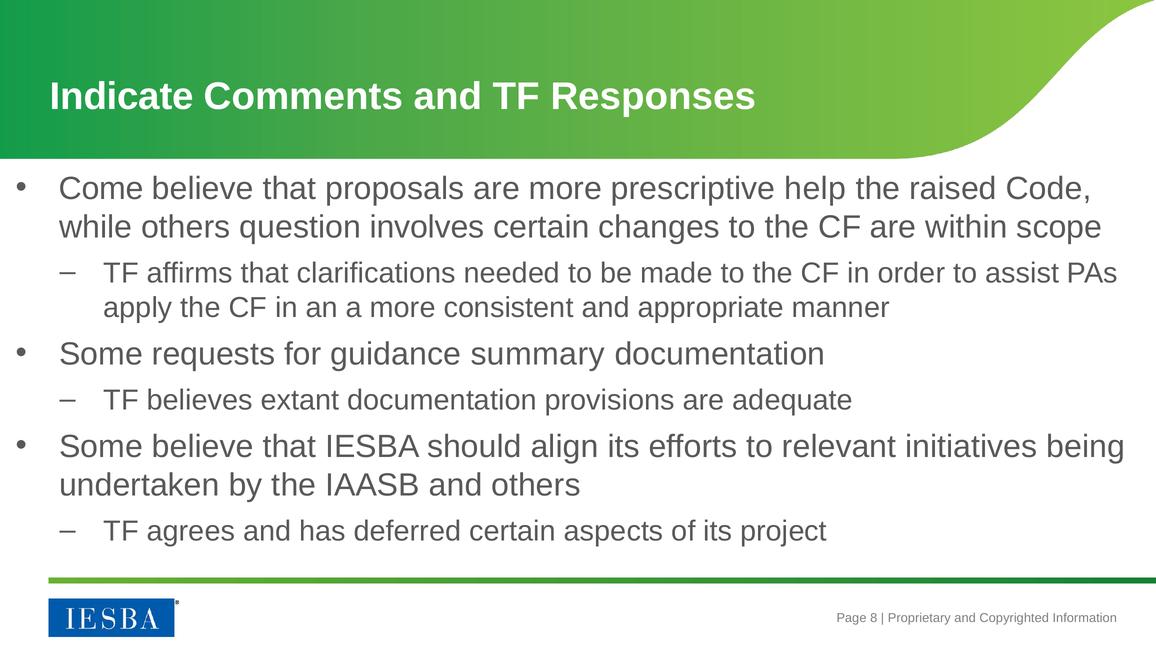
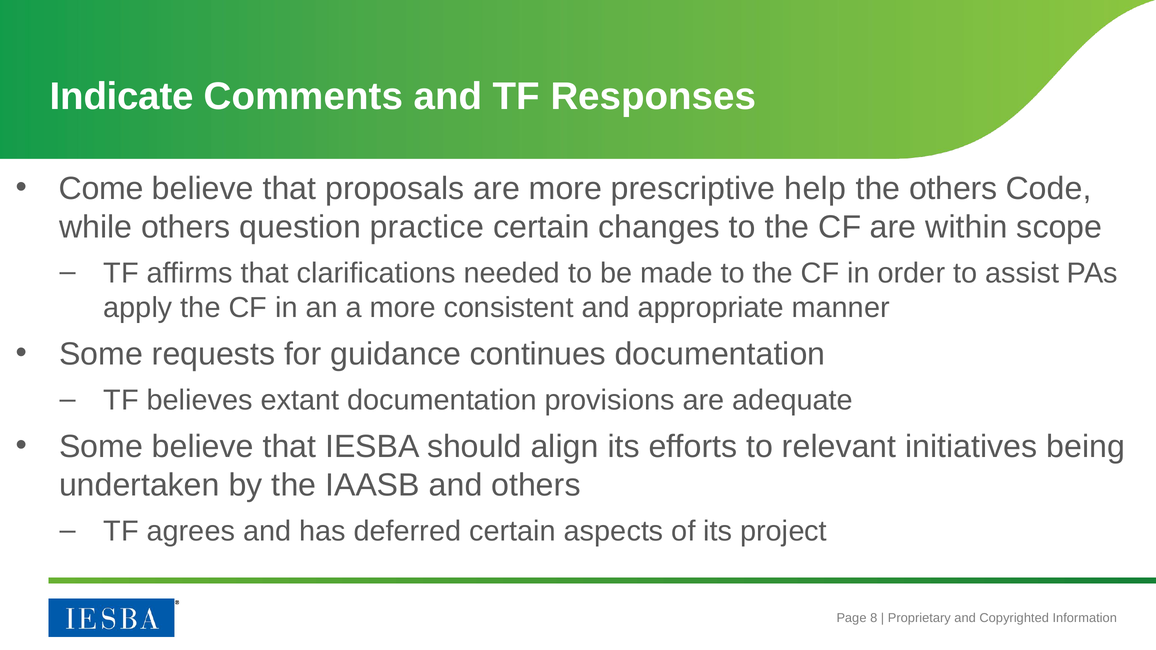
the raised: raised -> others (953, 189)
involves: involves -> practice (427, 227)
summary: summary -> continues (538, 354)
